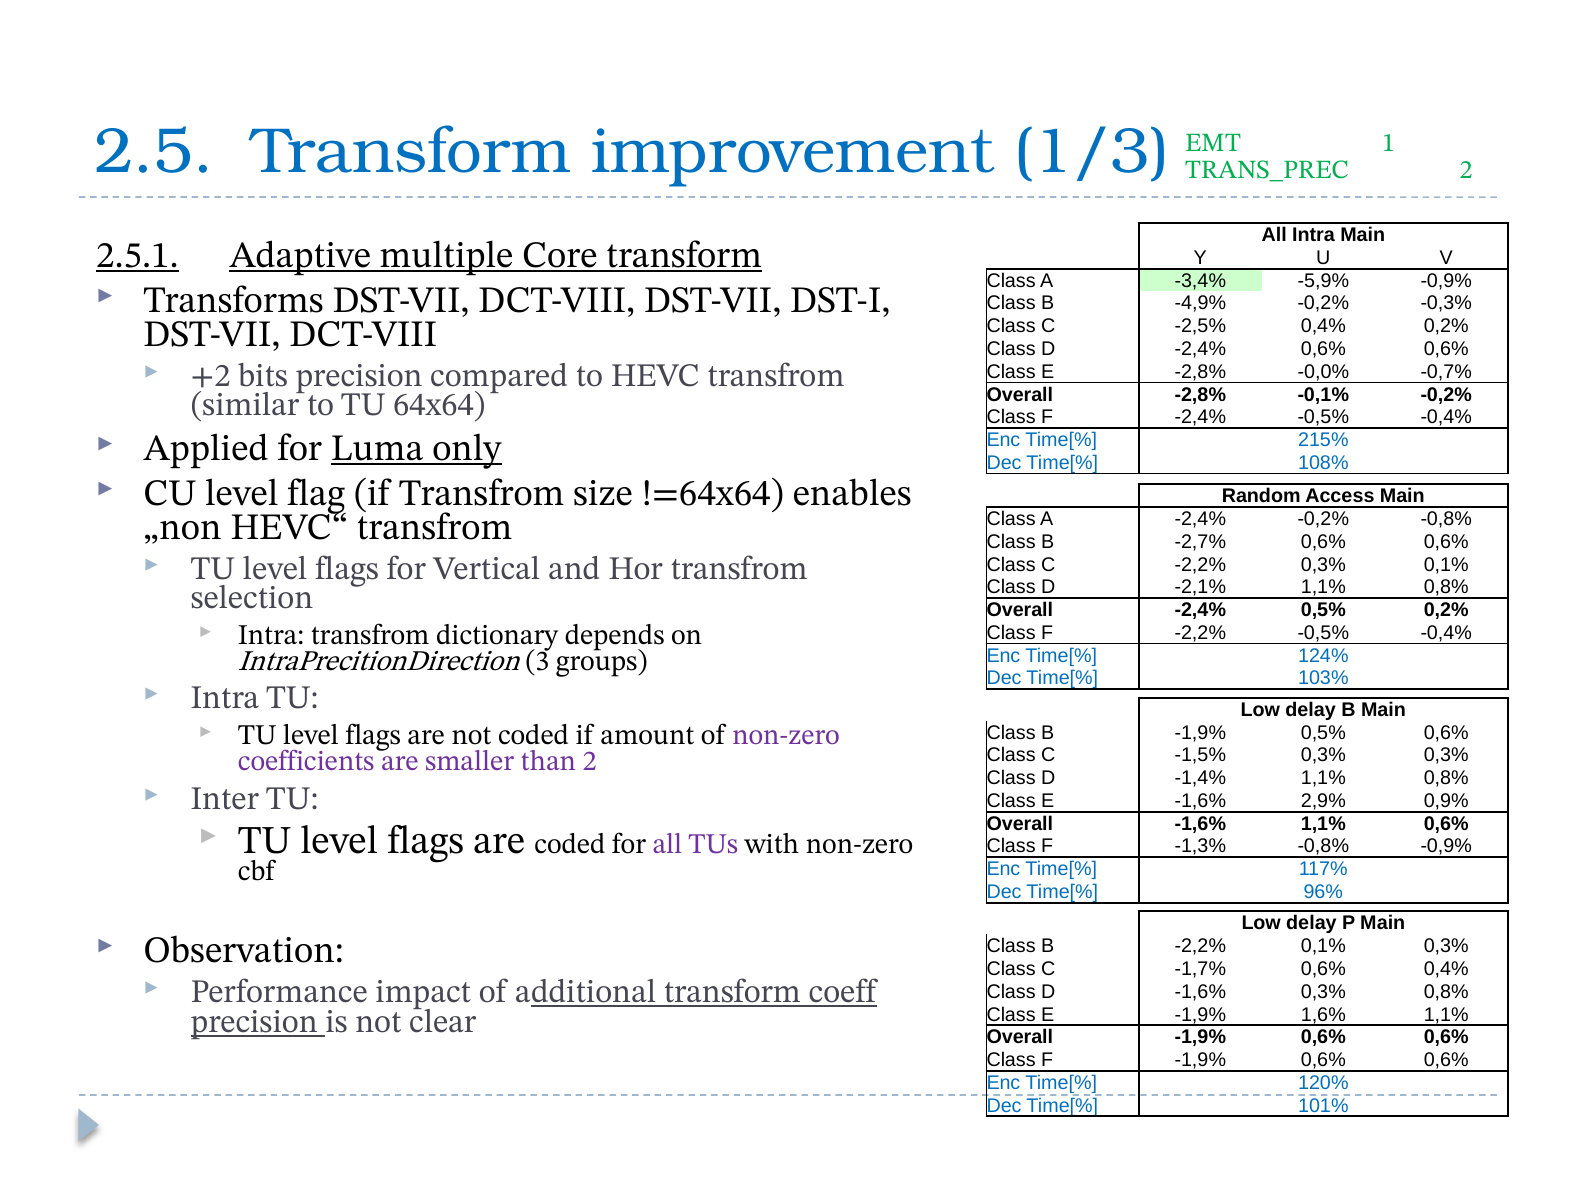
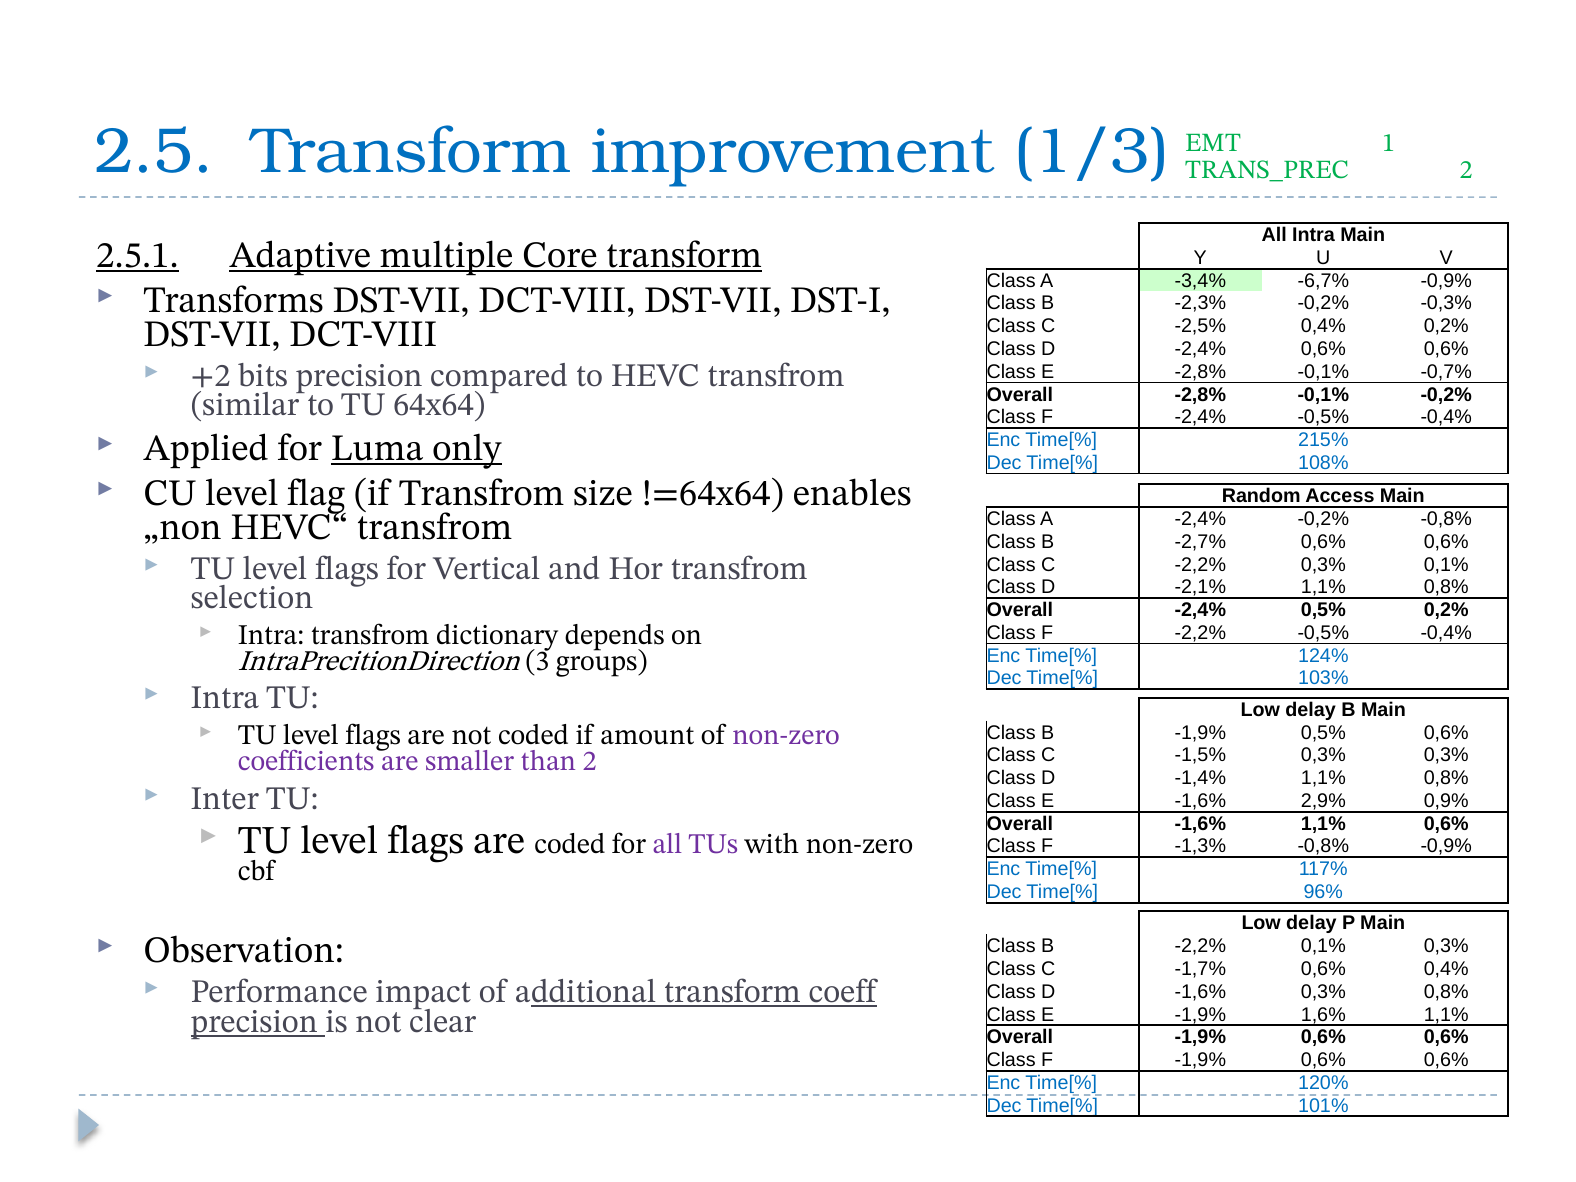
-5,9%: -5,9% -> -6,7% (1323, 281)
-4,9%: -4,9% -> -2,3% (1200, 303)
E -2,8% -0,0%: -0,0% -> -0,1% (1323, 372)
